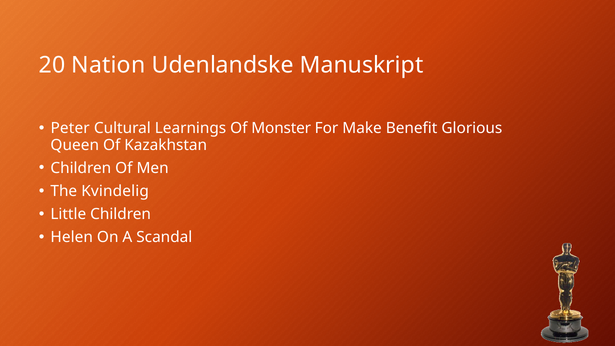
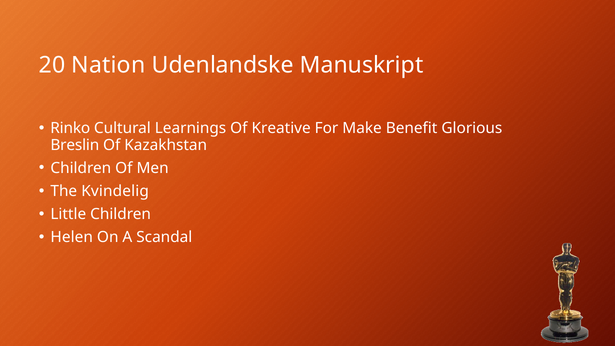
Peter: Peter -> Rinko (70, 128)
Monster: Monster -> Kreative (281, 128)
Queen: Queen -> Breslin (75, 145)
